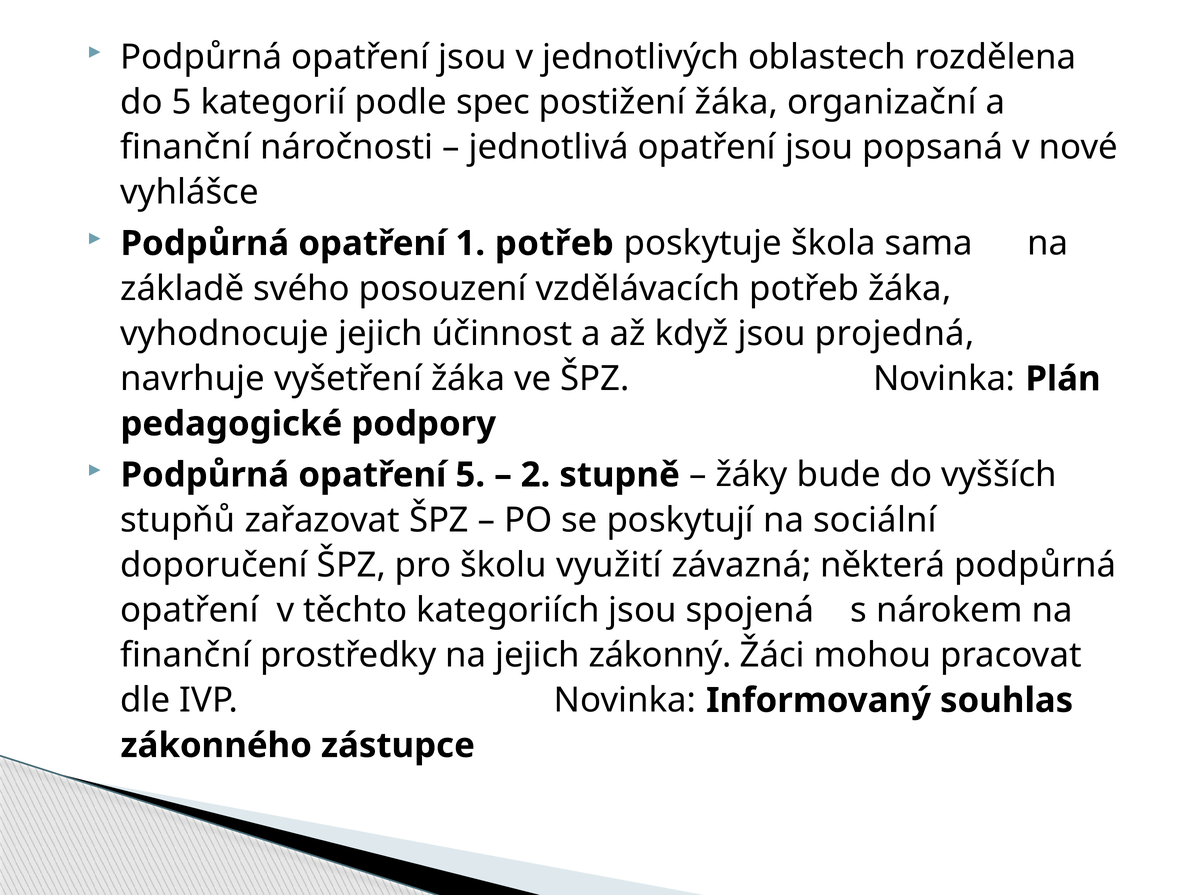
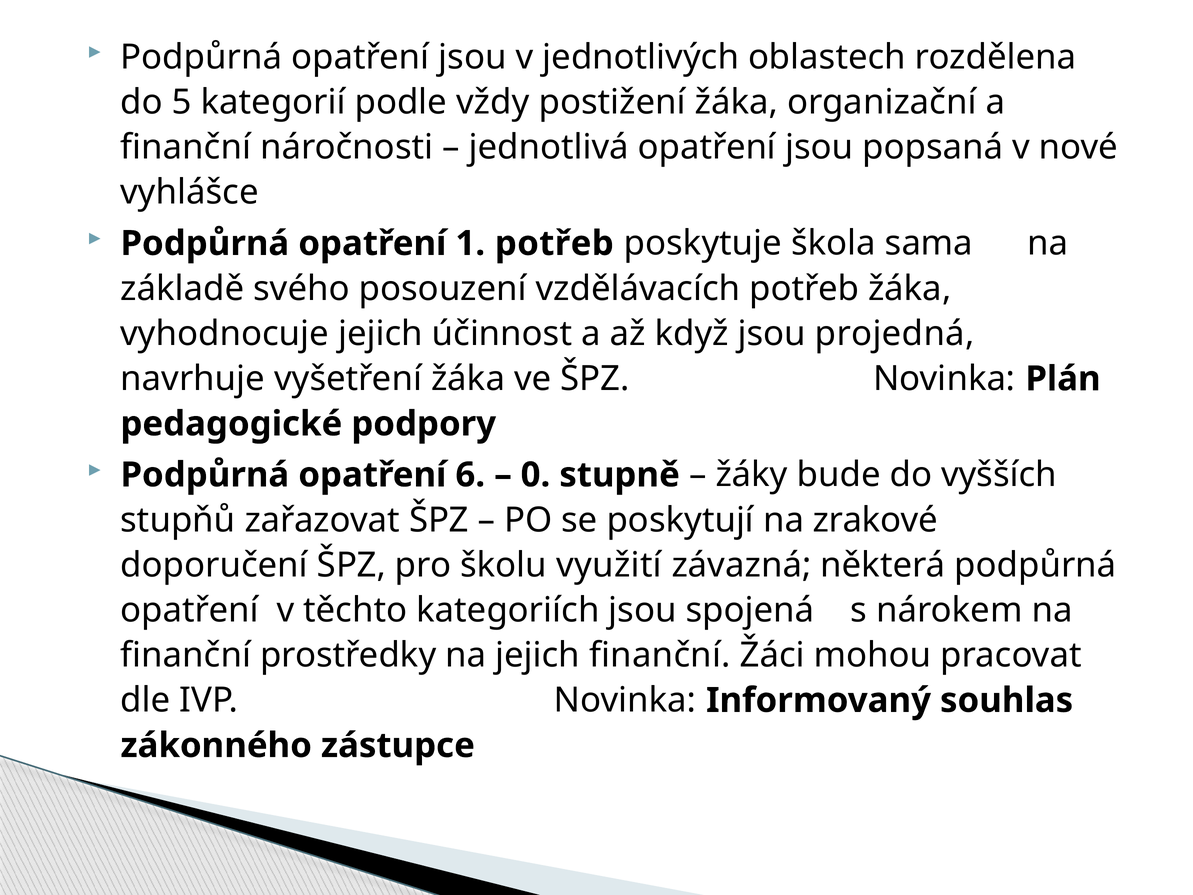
spec: spec -> vždy (493, 102)
opatření 5: 5 -> 6 (470, 475)
2: 2 -> 0 (535, 475)
sociální: sociální -> zrakové (875, 520)
jejich zákonný: zákonný -> finanční (660, 655)
